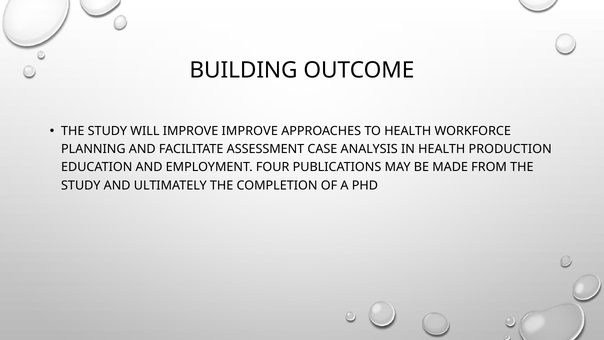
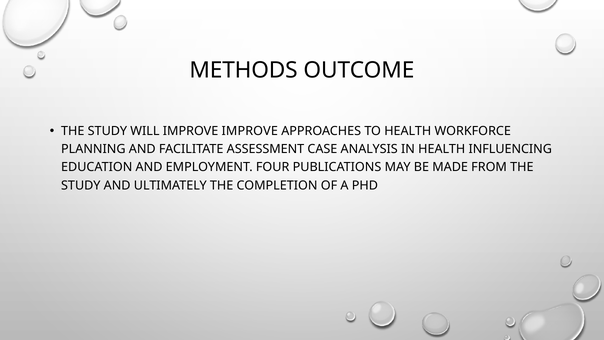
BUILDING: BUILDING -> METHODS (244, 70)
PRODUCTION: PRODUCTION -> INFLUENCING (510, 149)
